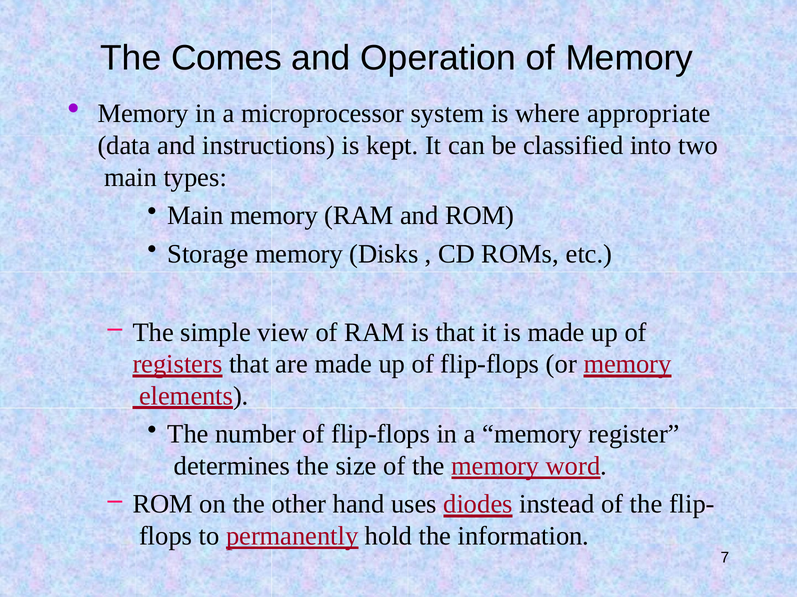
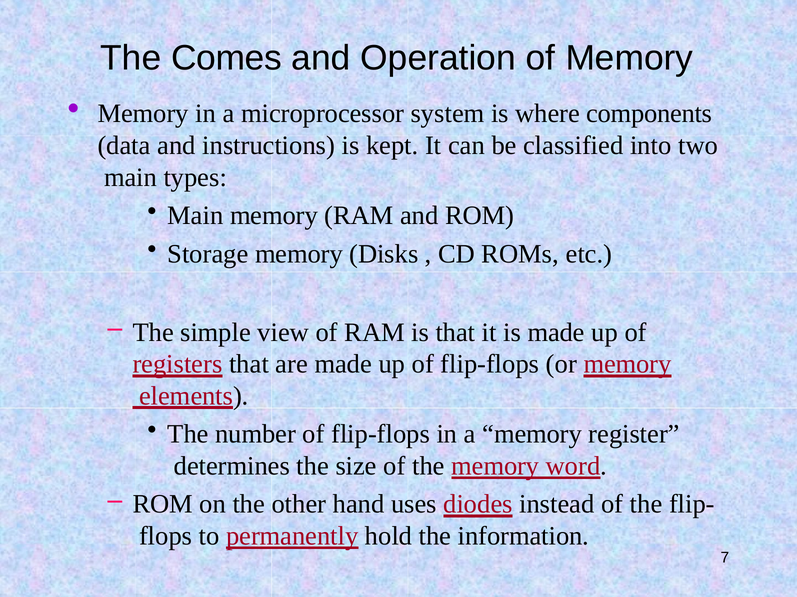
appropriate: appropriate -> components (649, 114)
